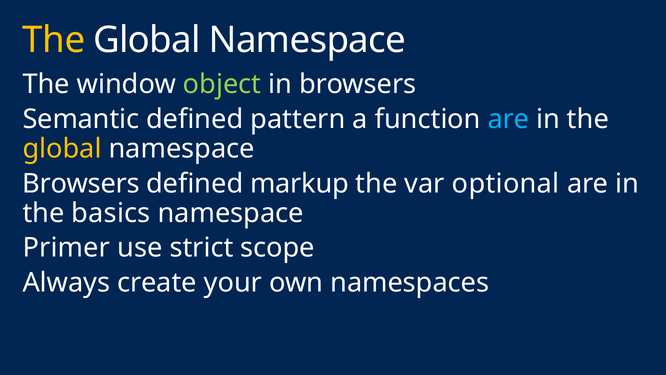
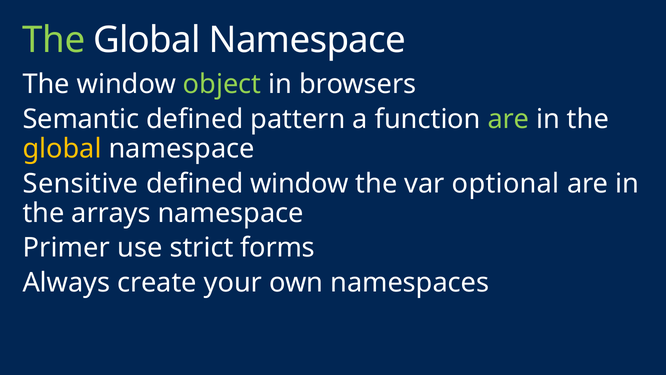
The colour: yellow -> light green (54, 40)
are colour: light blue -> light green (509, 119)
Browsers: Browsers -> Sensitive (81, 183)
defined markup: markup -> window (299, 183)
basics: basics -> arrays (111, 213)
scope: scope -> forms (278, 248)
